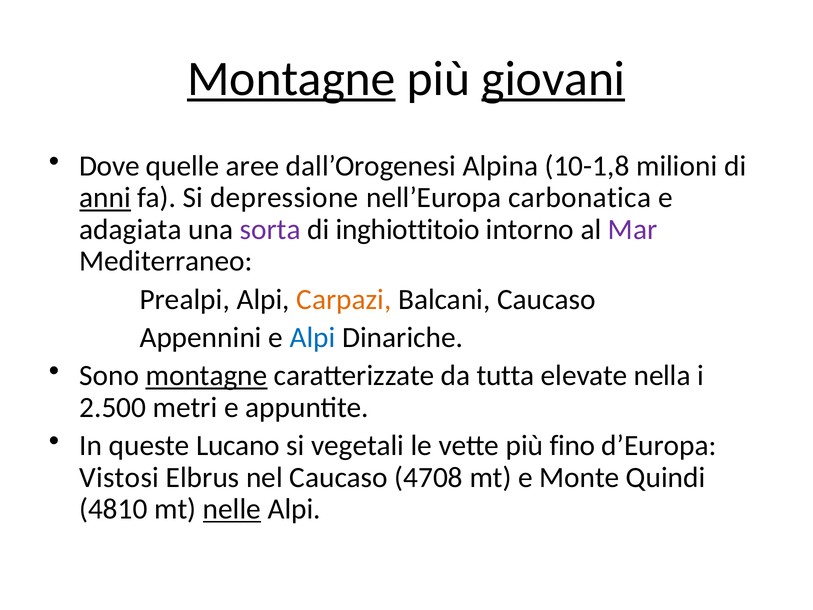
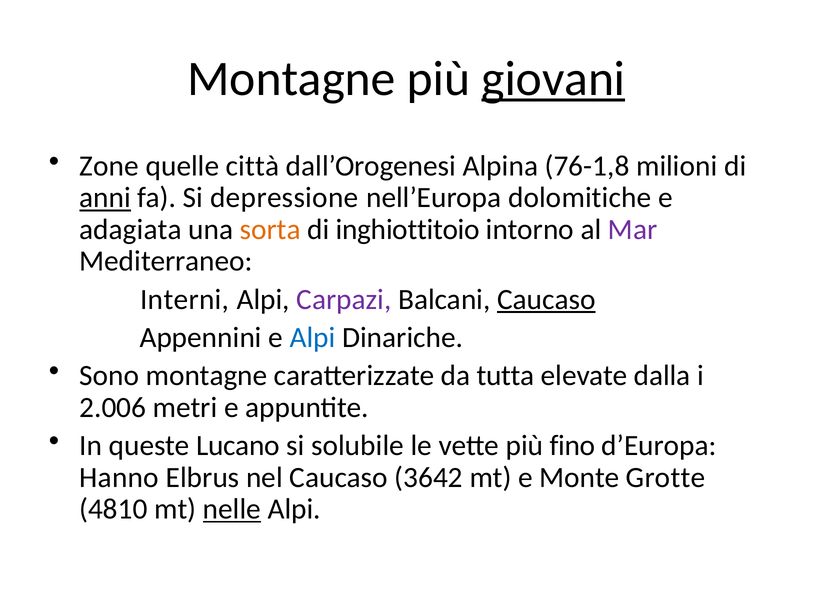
Montagne underline: present -> none (291, 79)
Dove: Dove -> Zone (109, 166)
aree: aree -> città (253, 166)
10-1,8: 10-1,8 -> 76-1,8 (587, 166)
carbonatica: carbonatica -> dolomitiche (580, 198)
sorta colour: purple -> orange (270, 229)
Prealpi: Prealpi -> Interni (185, 299)
Carpazi colour: orange -> purple (344, 299)
Caucaso underline: none -> present (546, 299)
montagne underline: present -> none (207, 376)
nella: nella -> dalla (662, 376)
2.500: 2.500 -> 2.006 (113, 407)
vegetali: vegetali -> solubile (358, 445)
Vistosi: Vistosi -> Hanno (119, 477)
4708: 4708 -> 3642 (429, 477)
Quindi: Quindi -> Grotte (666, 477)
